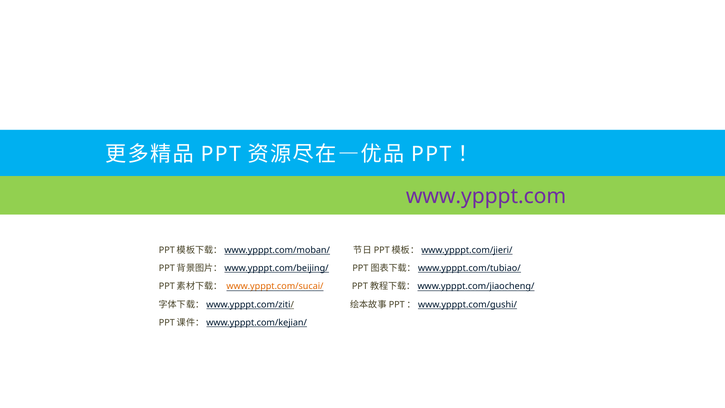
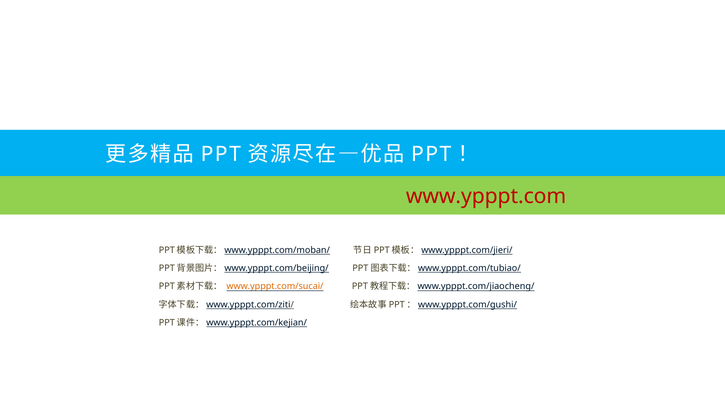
www.ypppt.com colour: purple -> red (486, 196)
